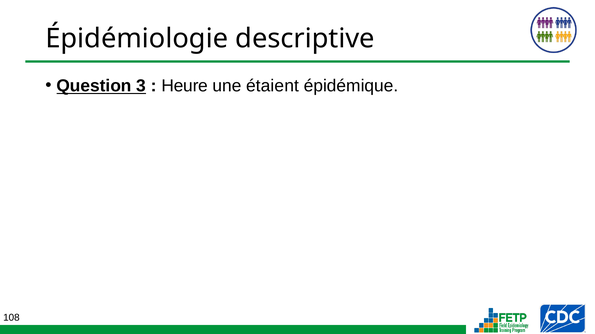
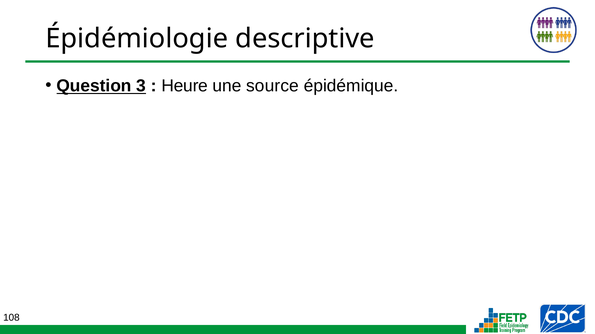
étaient: étaient -> source (273, 86)
